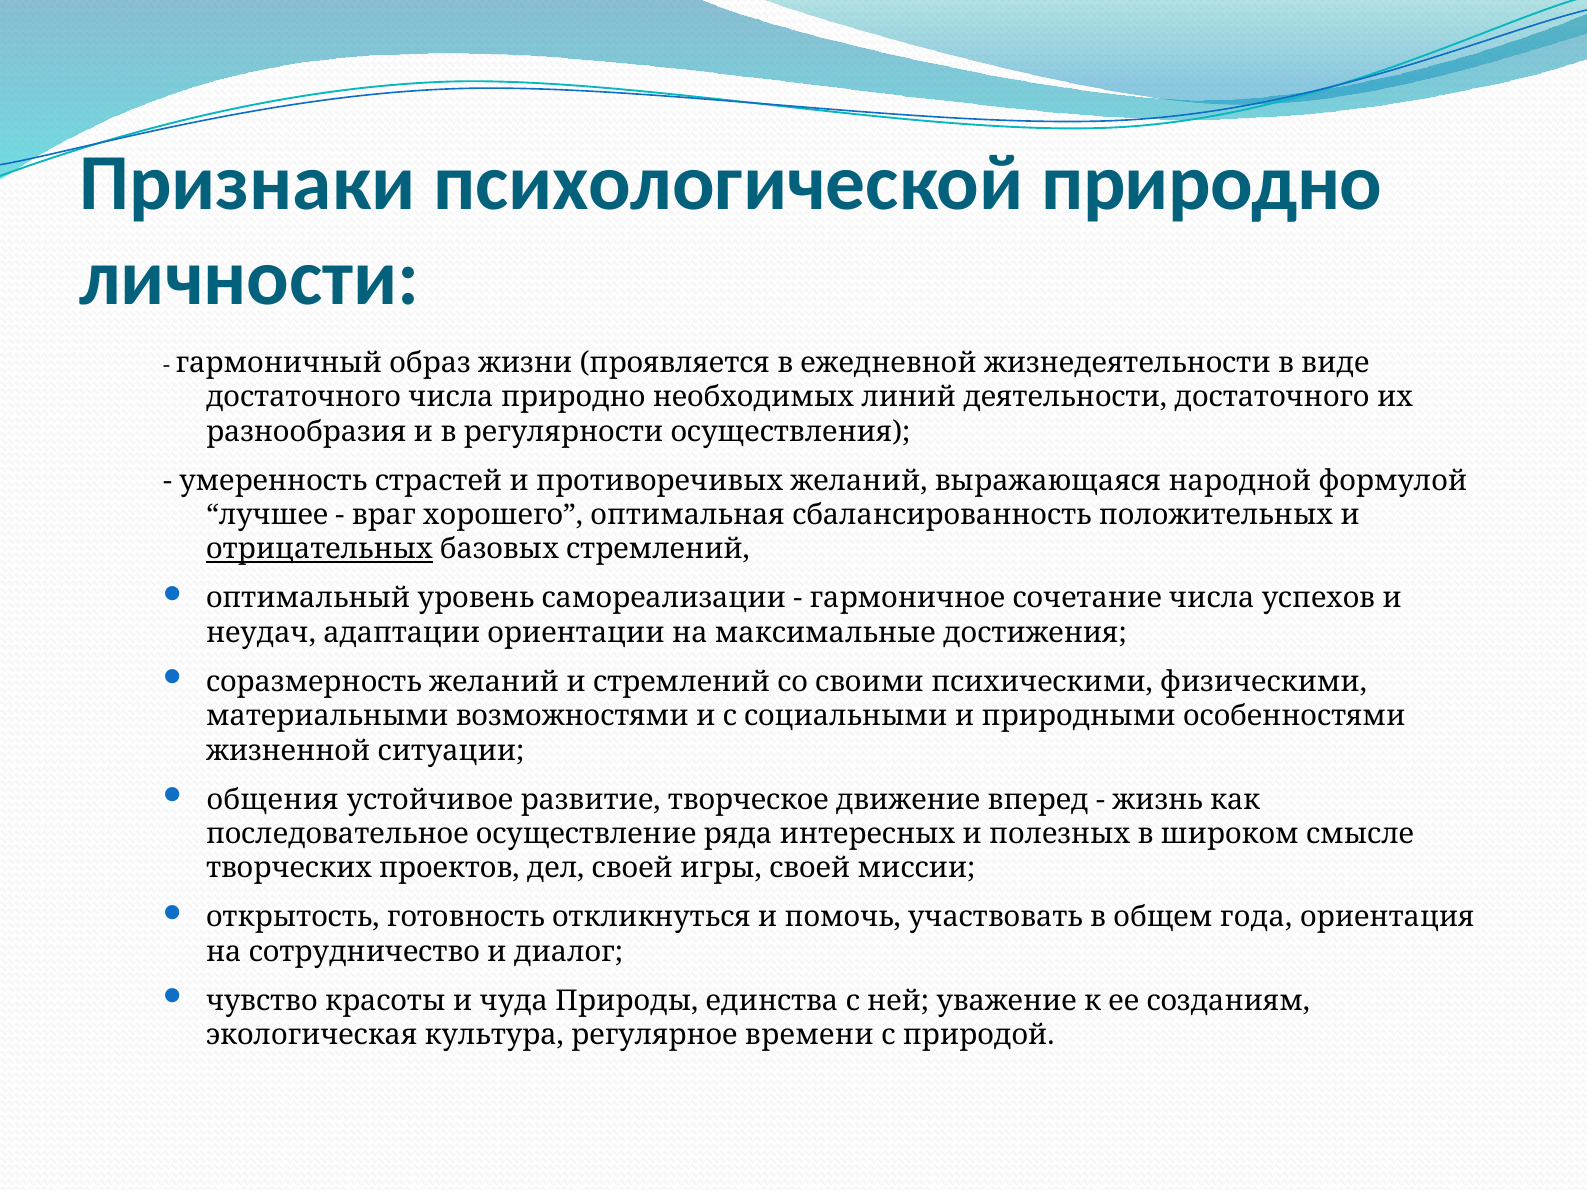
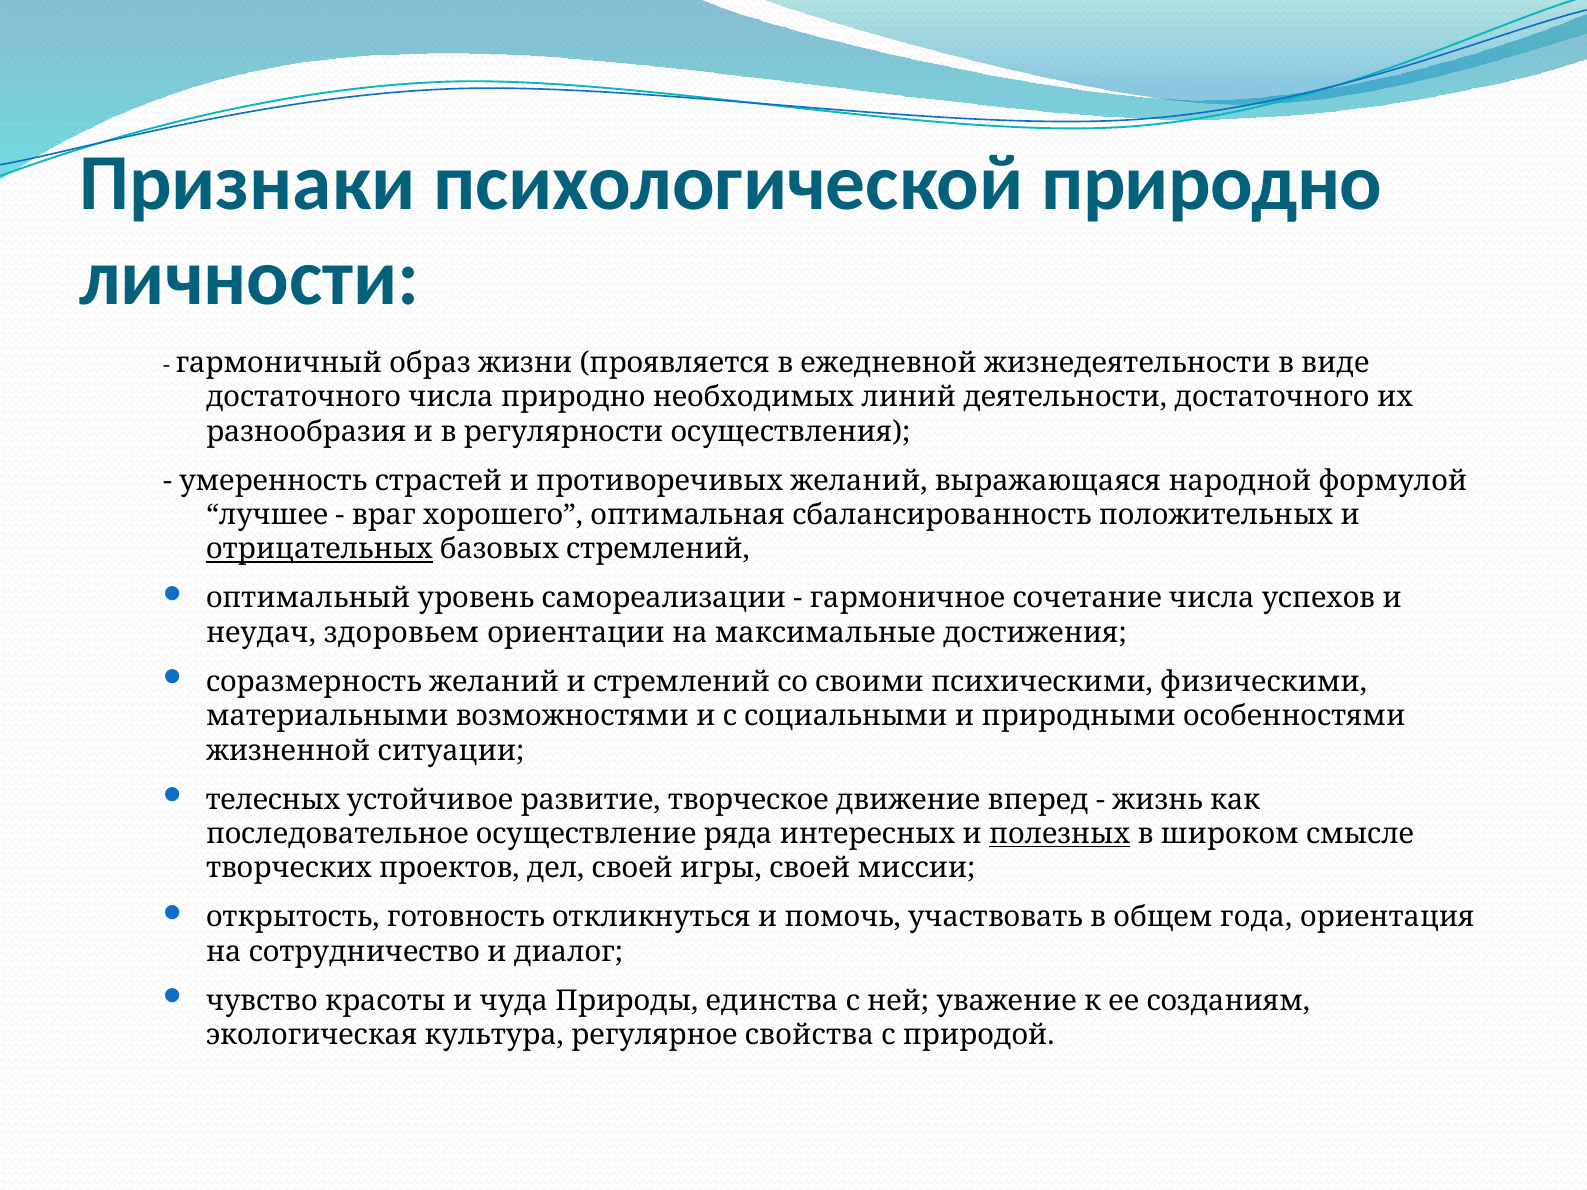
адаптации: адаптации -> здоровьем (401, 633)
общения: общения -> телесных (273, 800)
полезных underline: none -> present (1060, 834)
времени: времени -> свойства (809, 1036)
